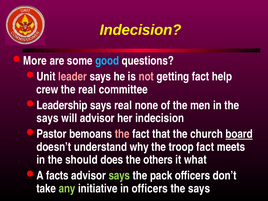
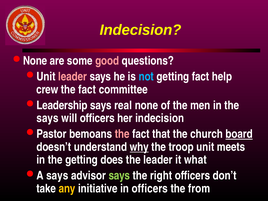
More: More -> None (35, 61)
good colour: light blue -> pink (107, 61)
not colour: pink -> light blue (146, 77)
real: real -> fact (87, 89)
will advisor: advisor -> officers (97, 118)
why underline: none -> present (139, 147)
troop fact: fact -> unit (205, 147)
the should: should -> getting (82, 160)
the others: others -> leader (158, 160)
A facts: facts -> says (57, 176)
pack: pack -> right (161, 176)
any colour: light green -> yellow (67, 189)
says: says -> from (199, 189)
